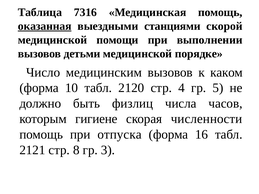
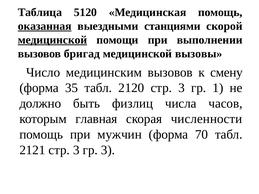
7316: 7316 -> 5120 (85, 12)
медицинской underline: none -> present (52, 40)
детьми: детьми -> бригад (82, 54)
порядке: порядке -> вызовы (199, 54)
каком: каком -> смену (227, 72)
10: 10 -> 35 (72, 88)
2120 стр 4: 4 -> 3 (182, 88)
5: 5 -> 1 (218, 88)
гигиене: гигиене -> главная (96, 119)
отпуска: отпуска -> мужчин (120, 135)
16: 16 -> 70 (202, 135)
2121 стр 8: 8 -> 3 (76, 150)
